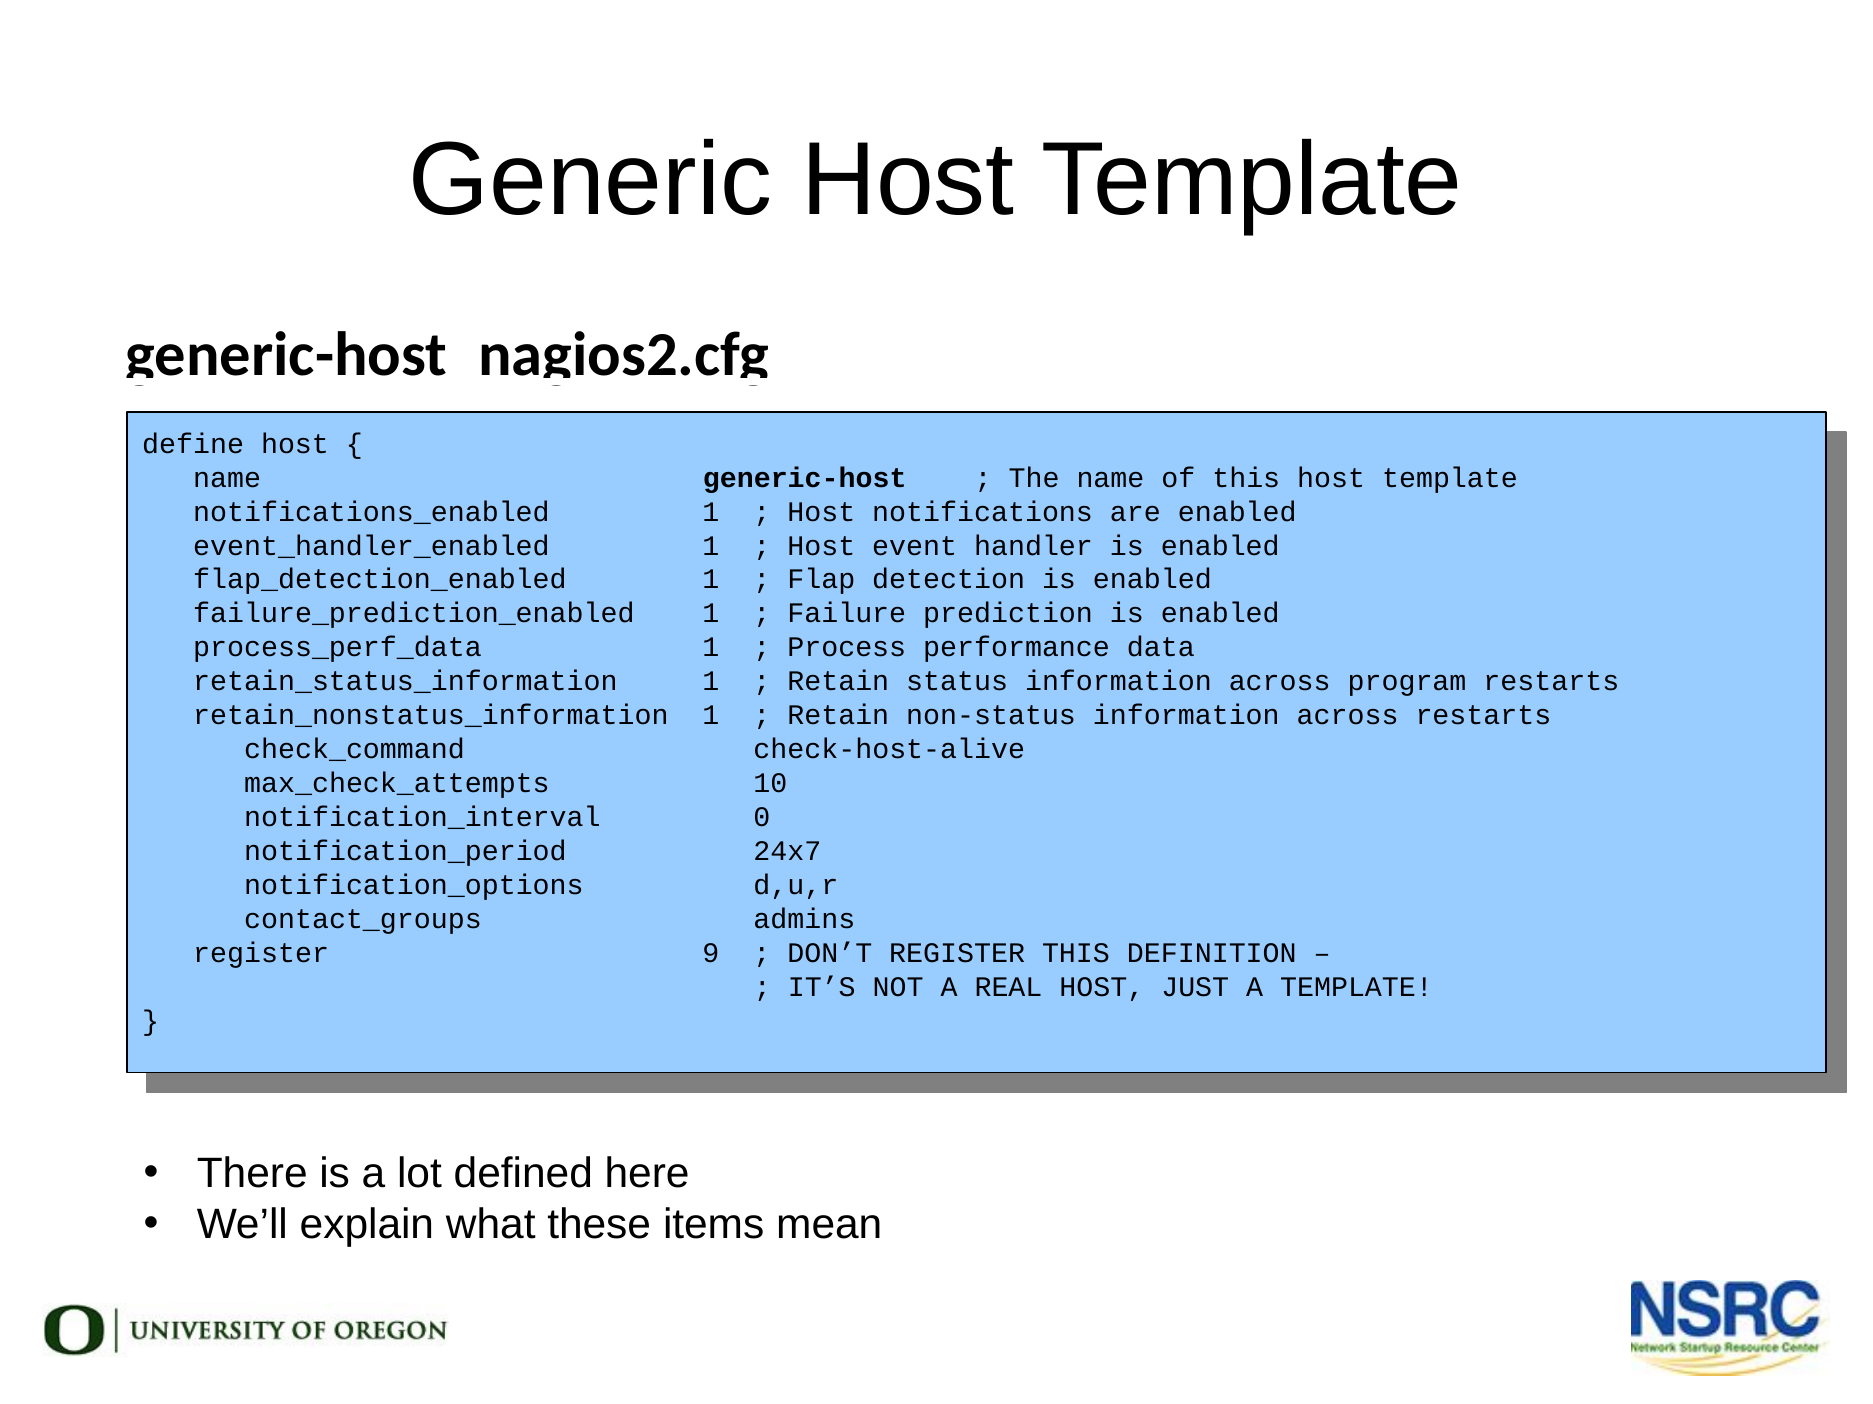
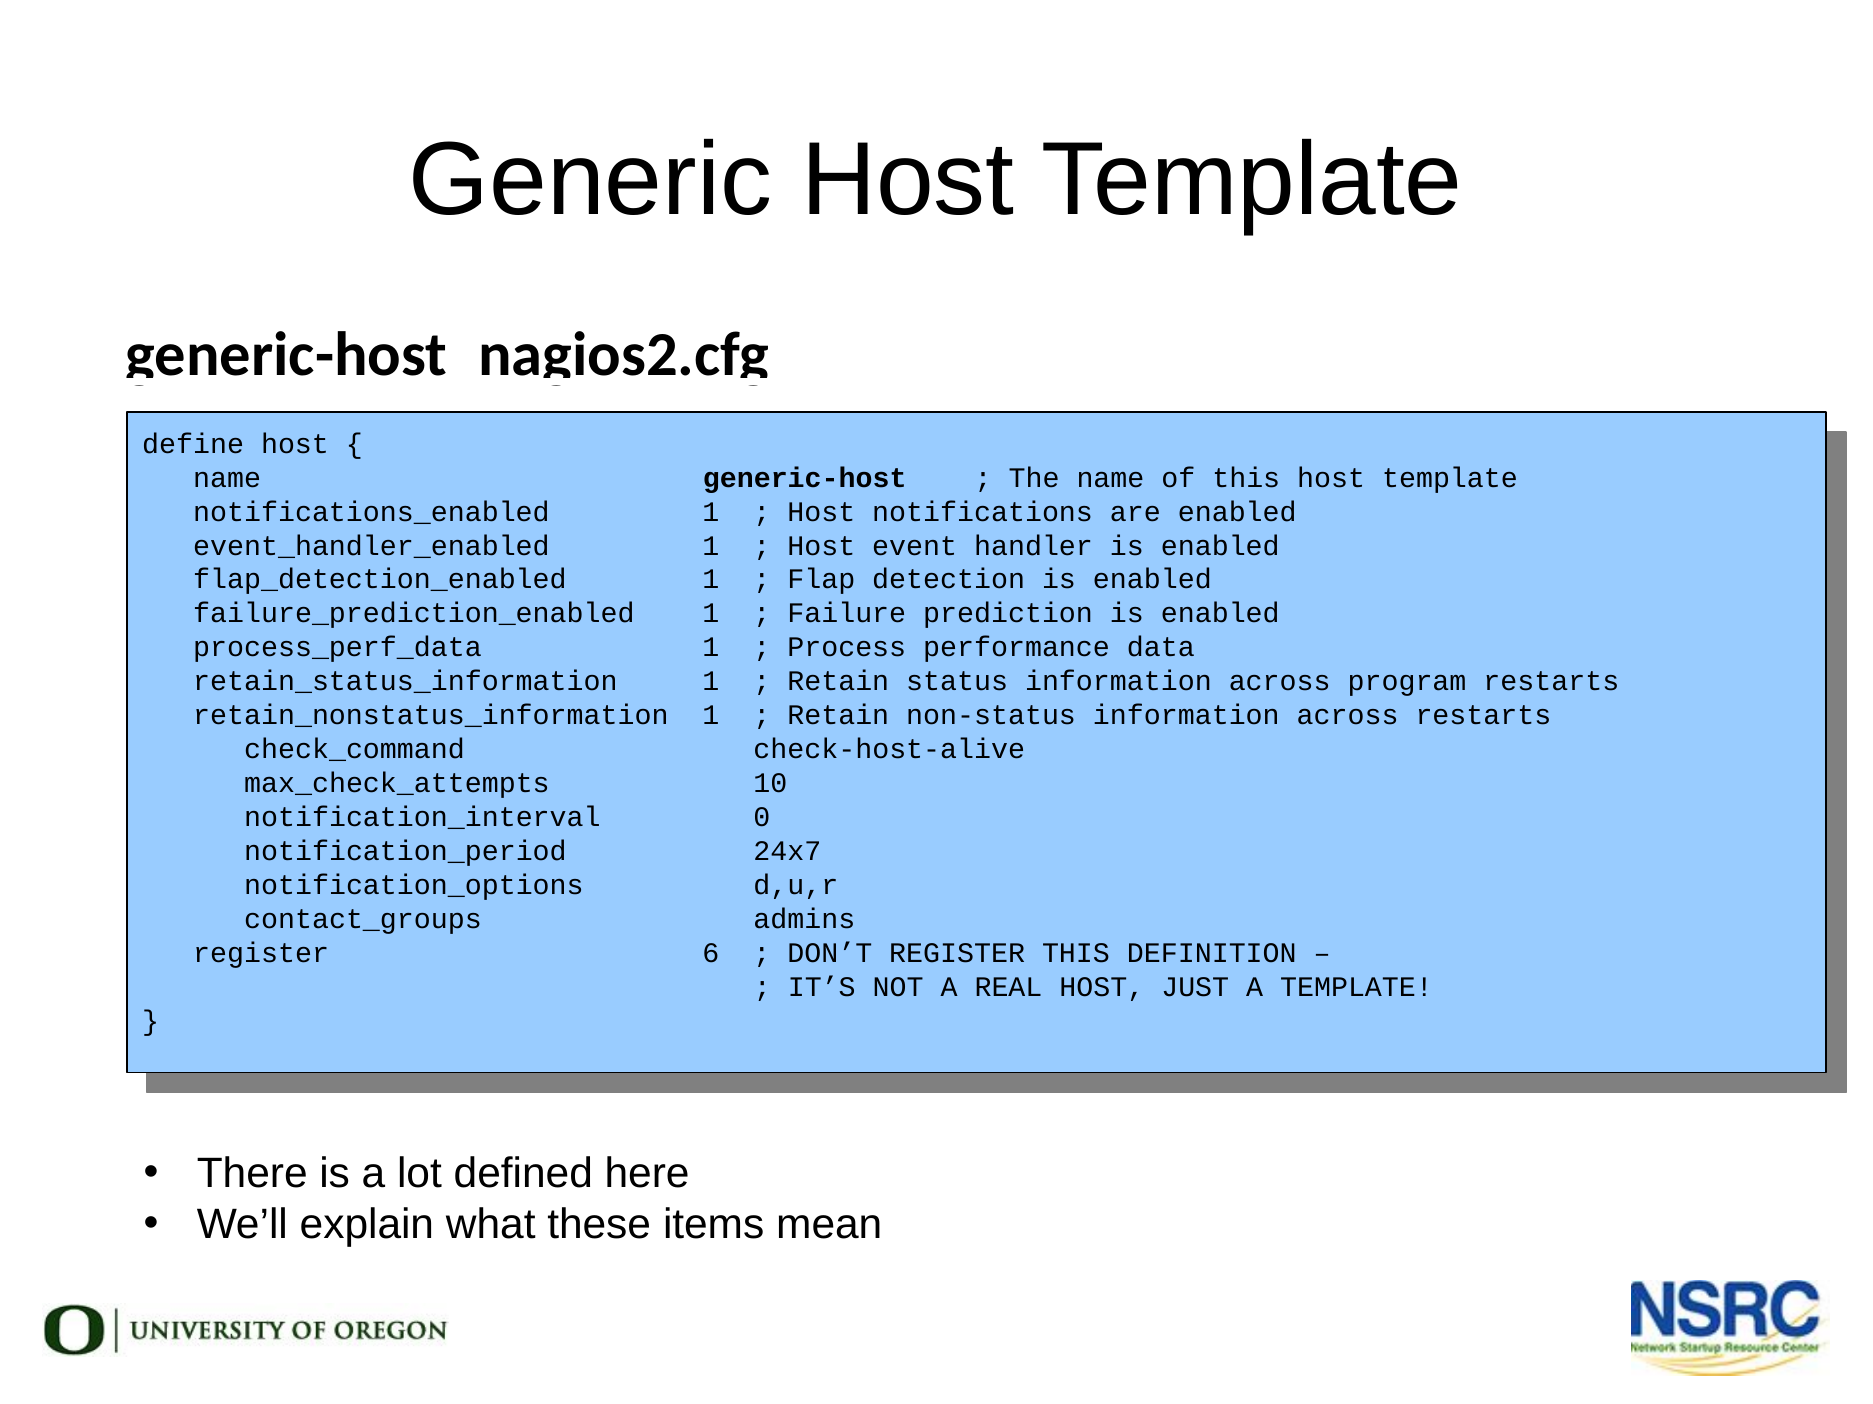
9: 9 -> 6 (711, 954)
